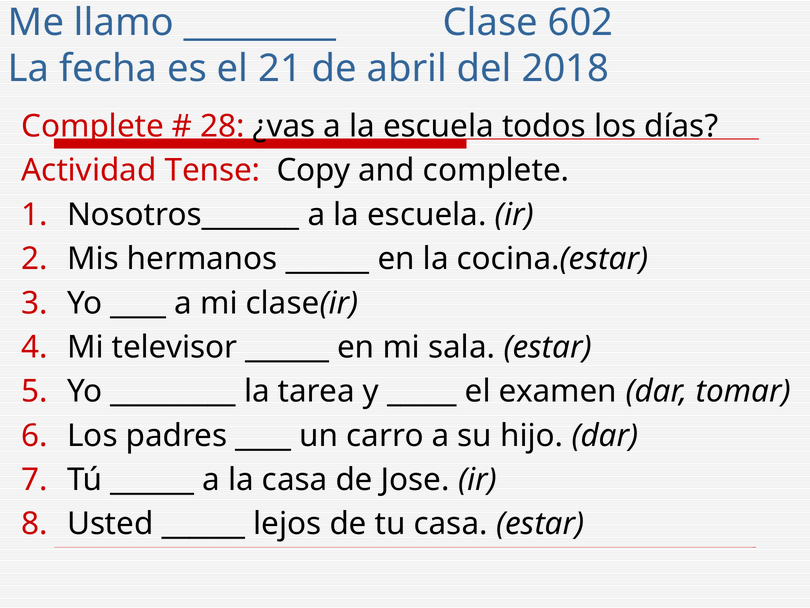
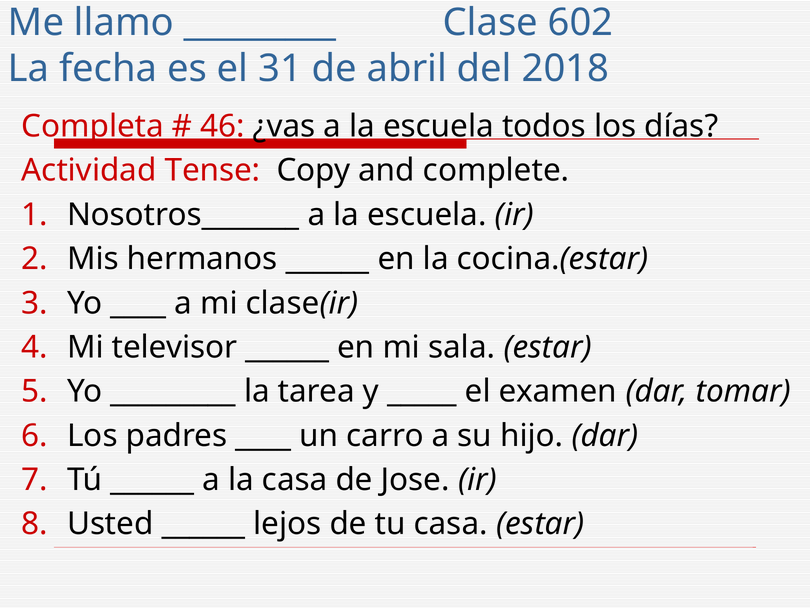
21: 21 -> 31 (280, 69)
Complete: Complete -> Completa (93, 126)
28: 28 -> 46 (223, 126)
